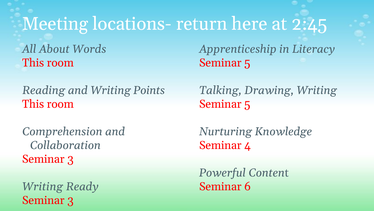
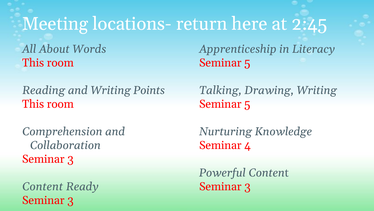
Writing: Writing -> Content (43, 186)
6: 6 -> 3 (247, 186)
